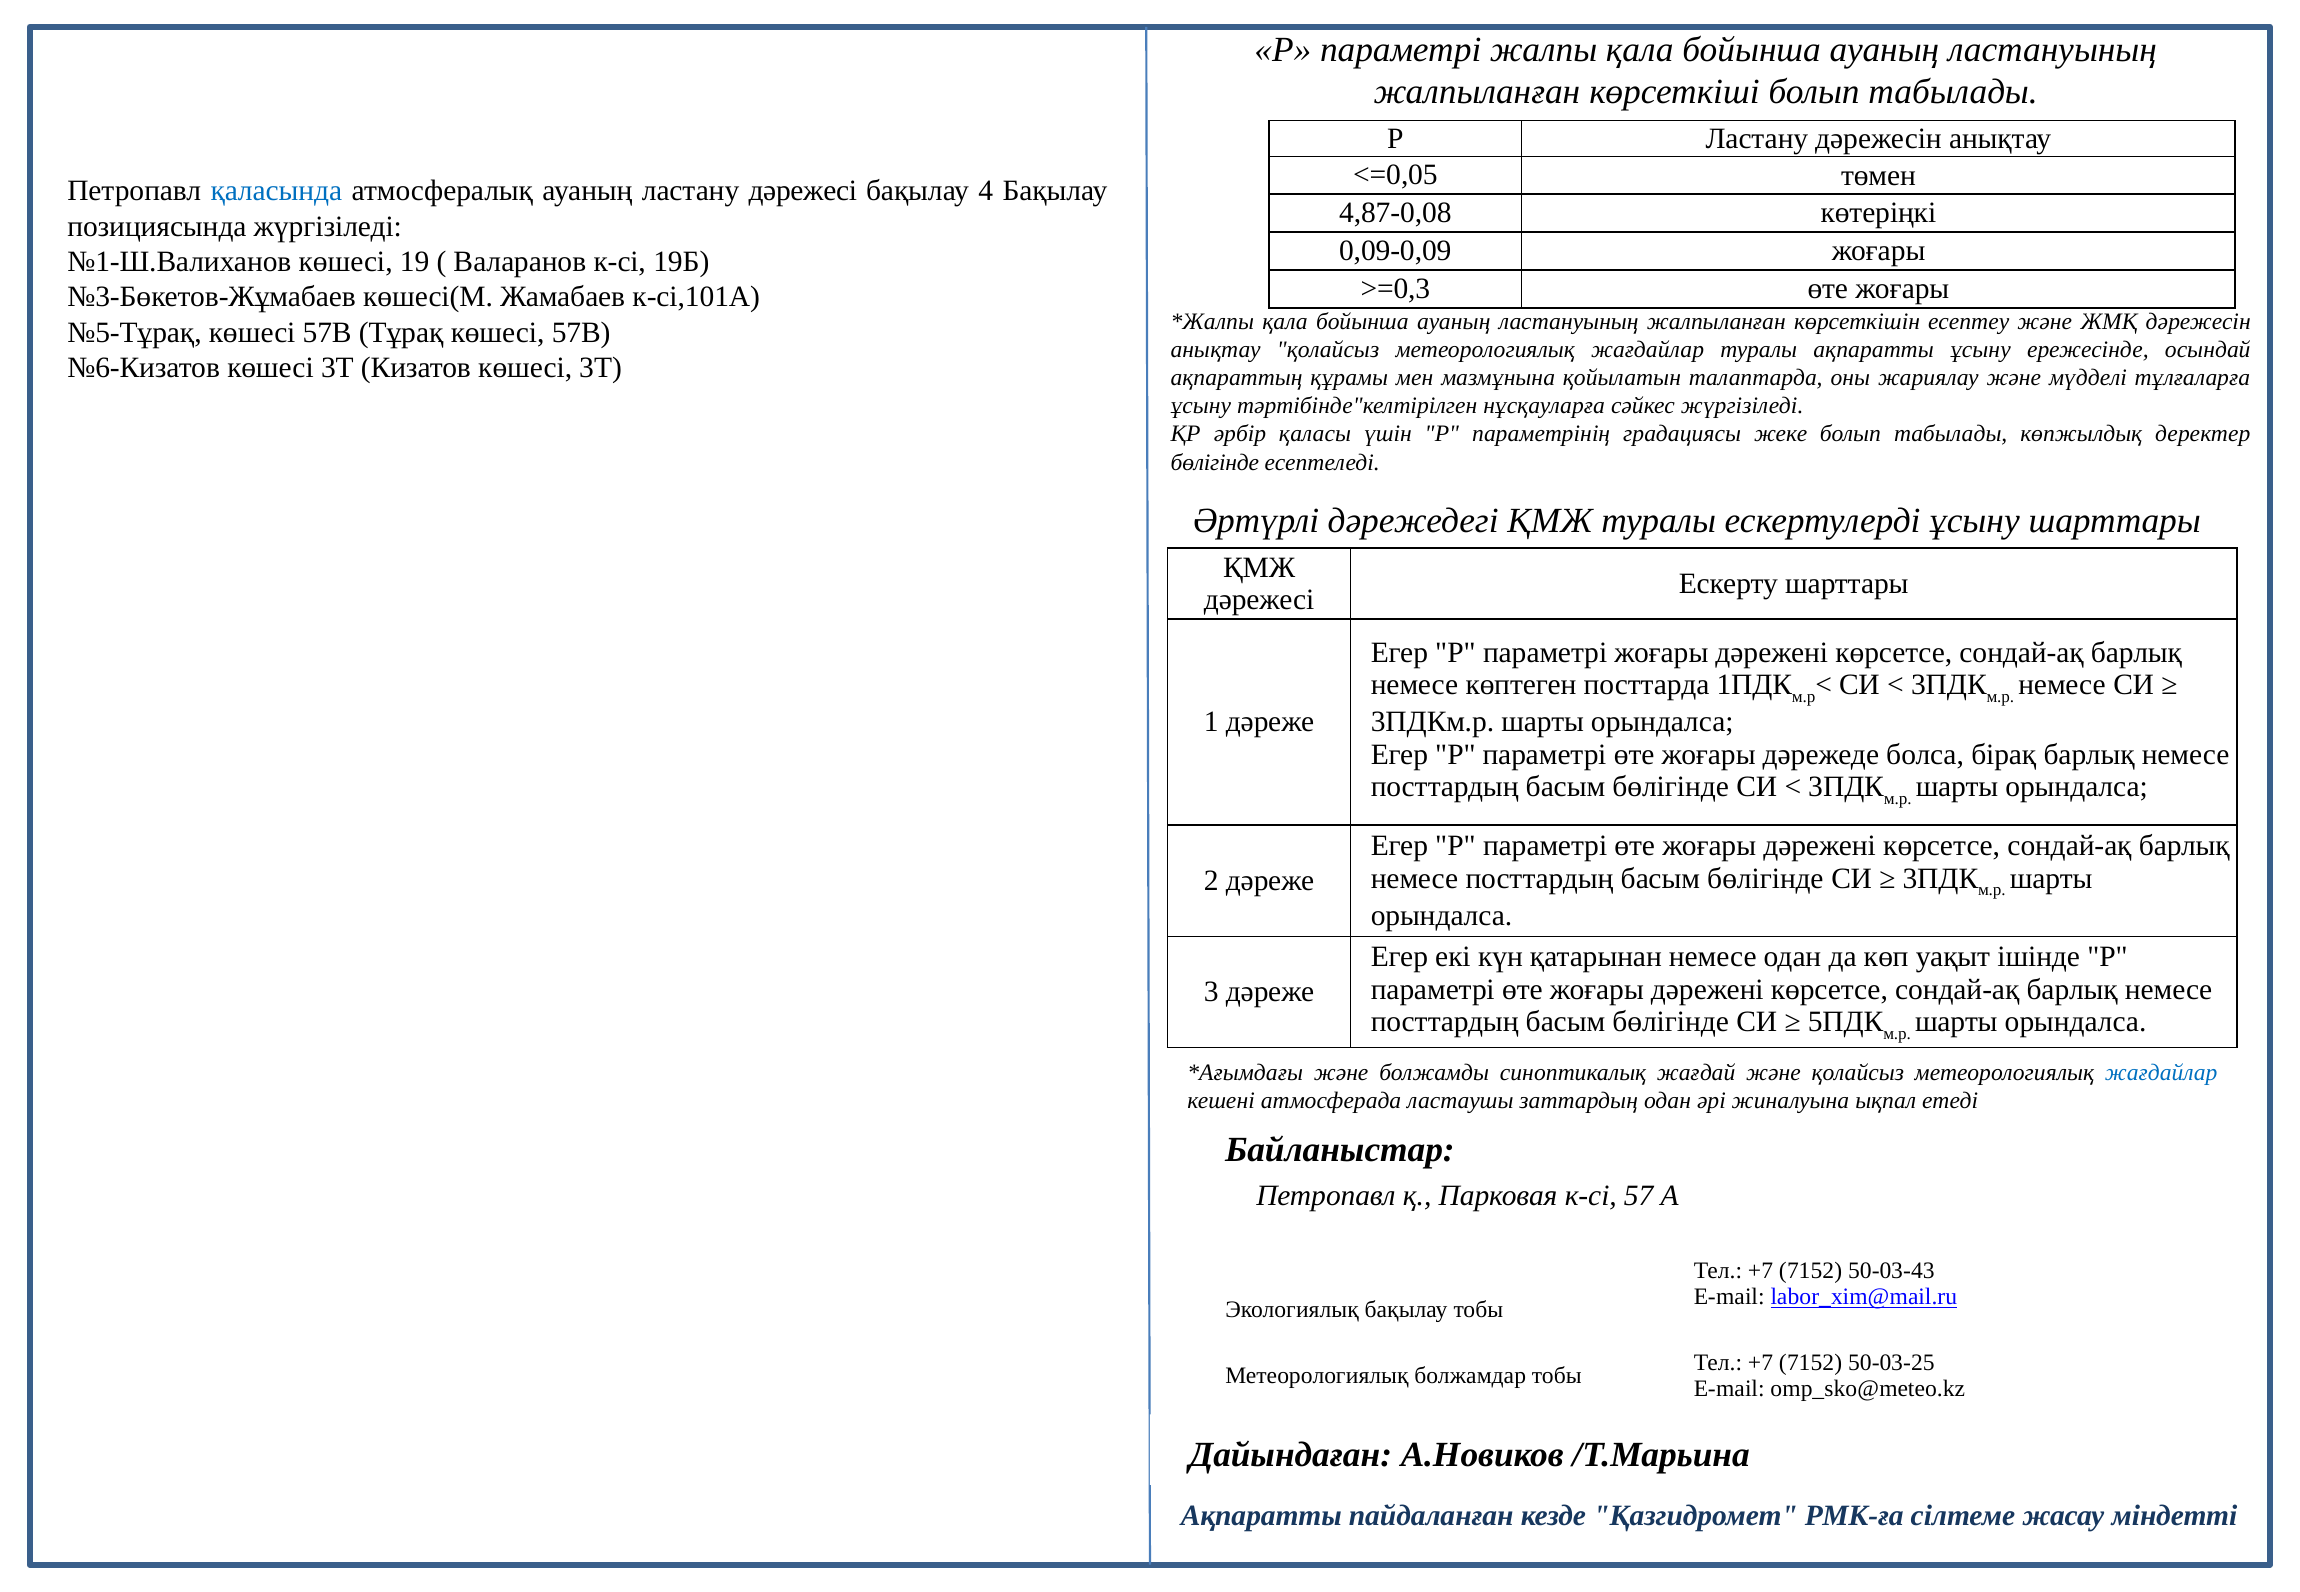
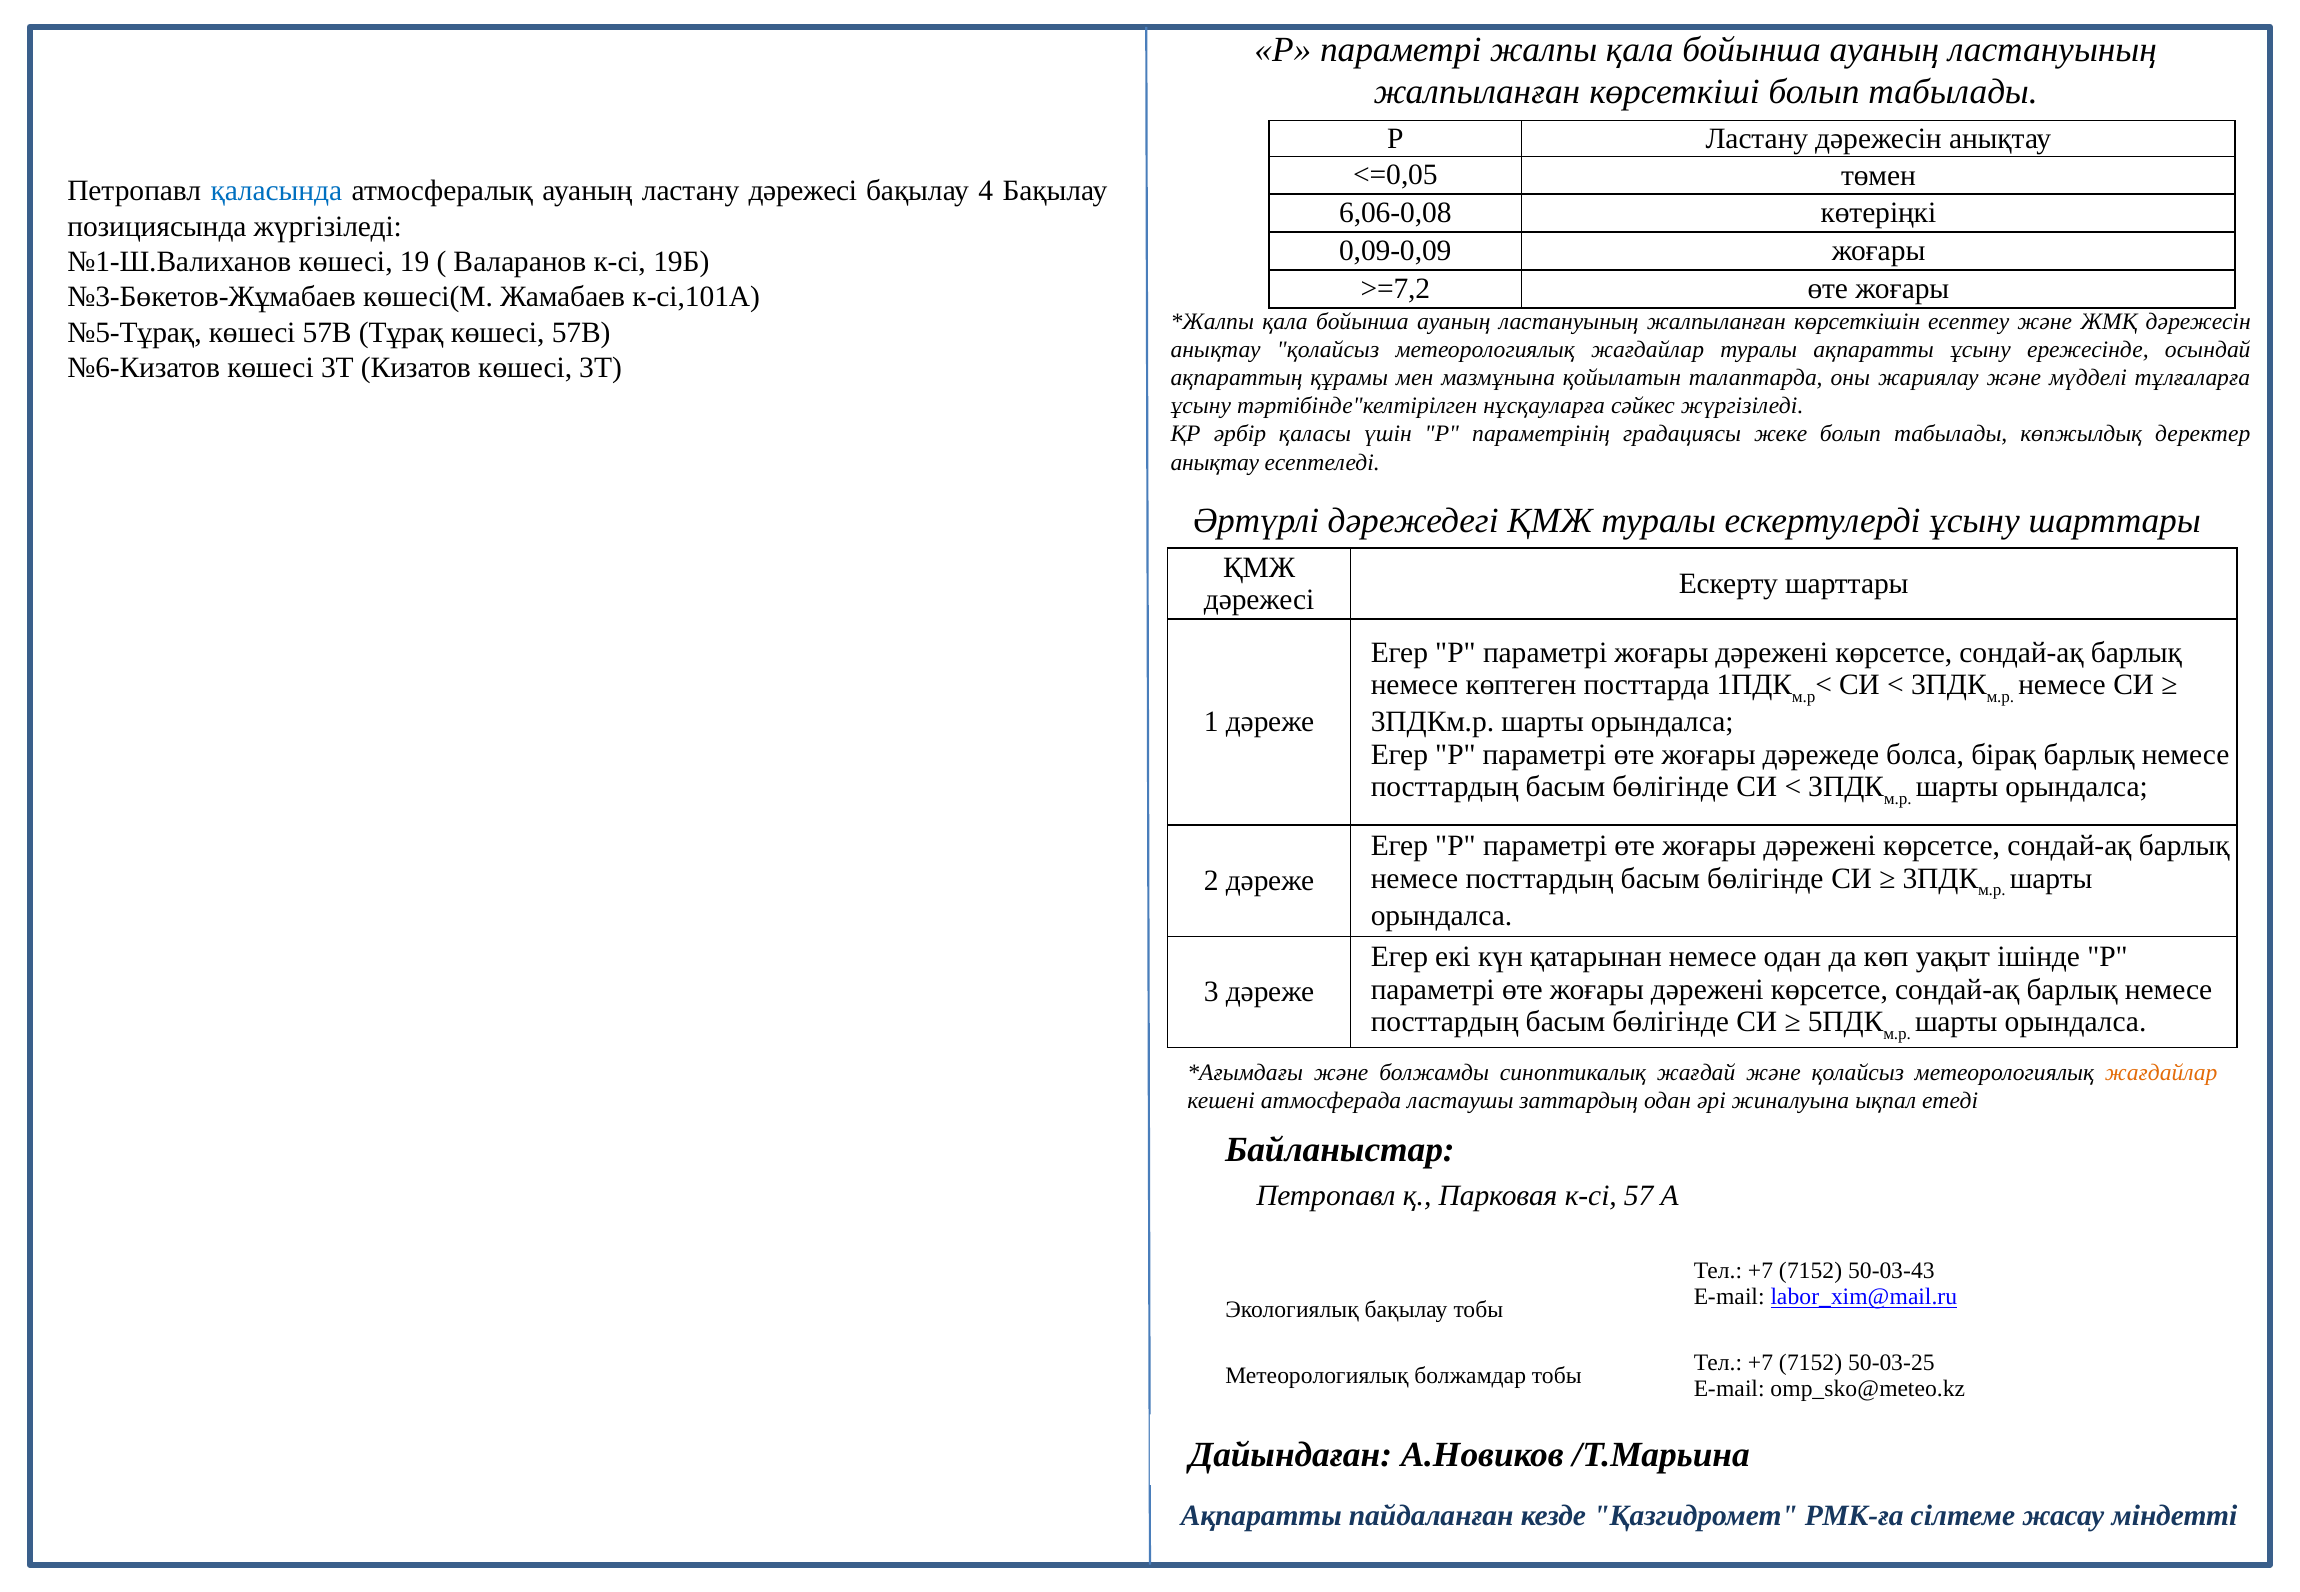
4,87-0,08: 4,87-0,08 -> 6,06-0,08 (1395, 213)
>=0,3: >=0,3 -> >=7,2 (1395, 289)
бөлігінде: бөлігінде -> анықтау (1215, 463)
жағдайлар colour: blue -> orange (2161, 1073)
